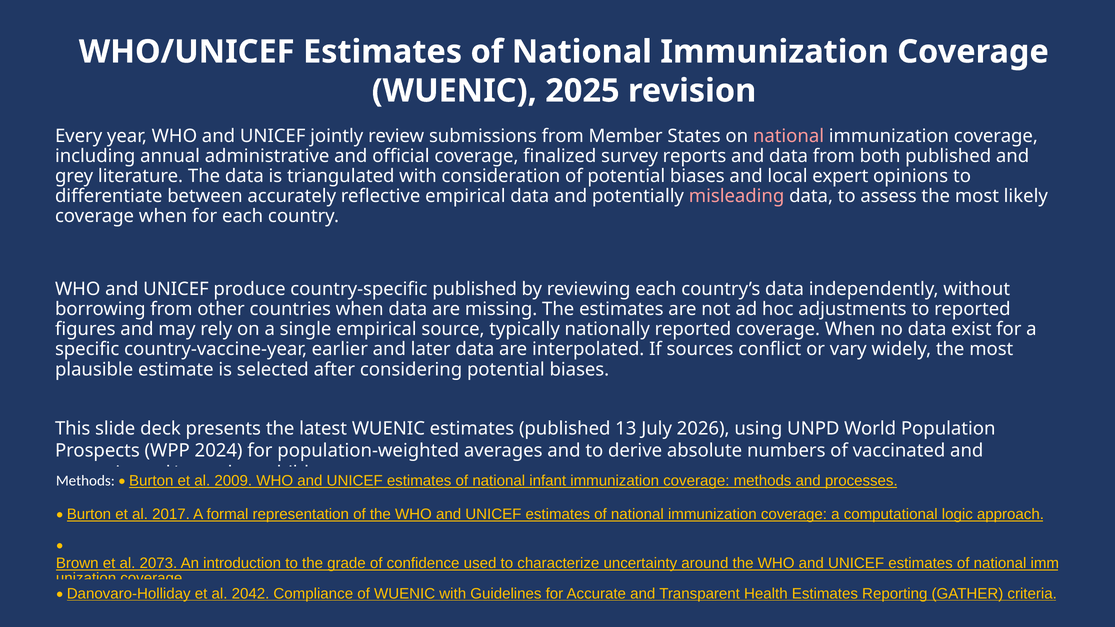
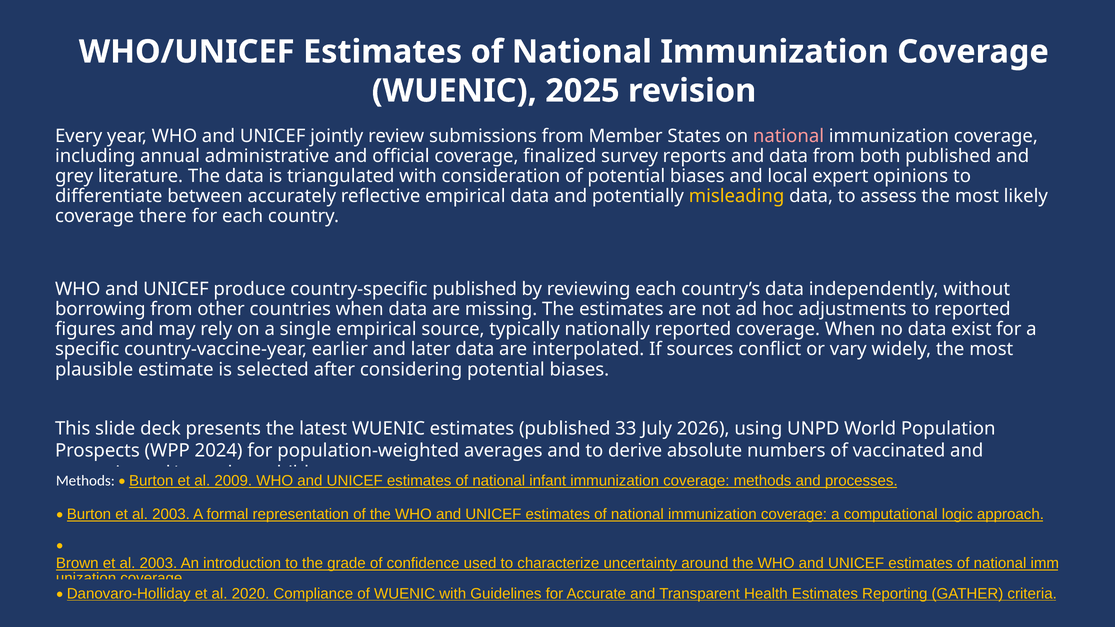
misleading colour: pink -> yellow (737, 196)
when: when -> there (163, 216)
13: 13 -> 33 (626, 429)
Burton et al 2017: 2017 -> 2003 (171, 514)
Brown et al 2073: 2073 -> 2003 (158, 563)
2042: 2042 -> 2020 (250, 594)
